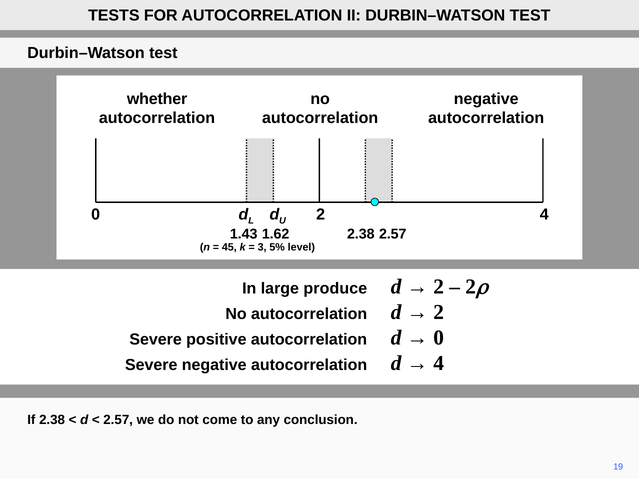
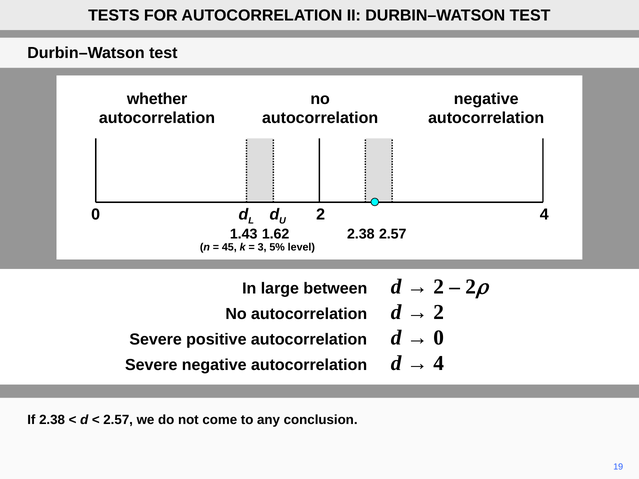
produce: produce -> between (335, 289)
